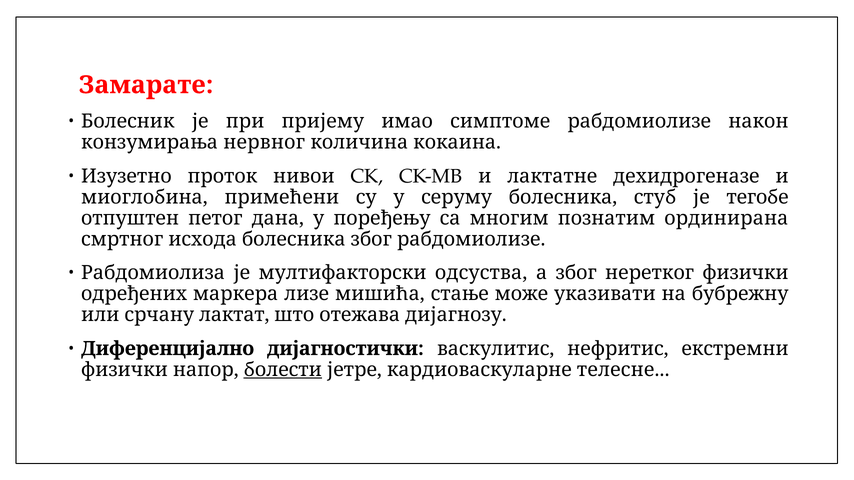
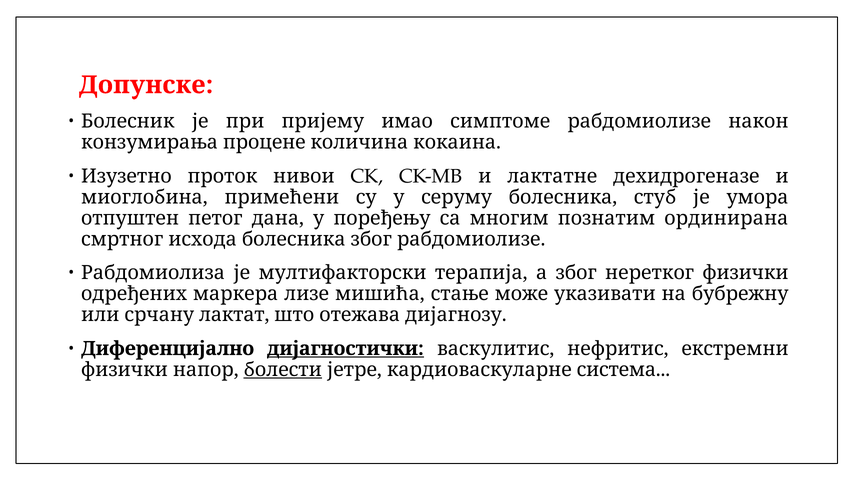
Замарате: Замарате -> Допунске (146, 85)
нервног: нервног -> процене (264, 143)
тегобе: тегобе -> умора (757, 197)
одсуства: одсуства -> терапија (481, 273)
дијагностички underline: none -> present (345, 349)
телесне: телесне -> система (623, 370)
